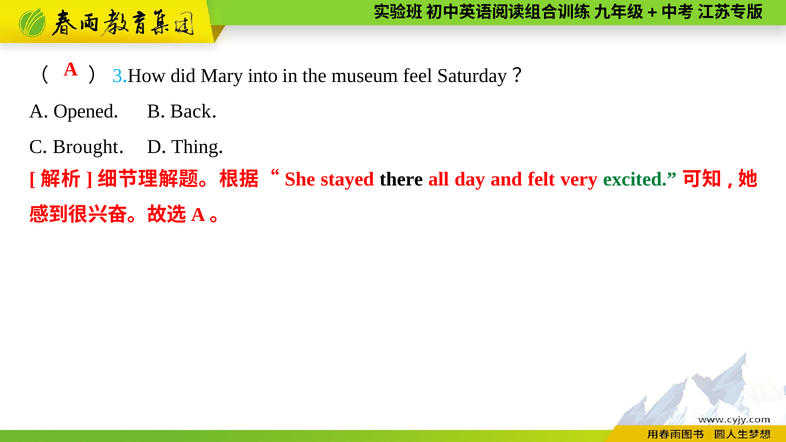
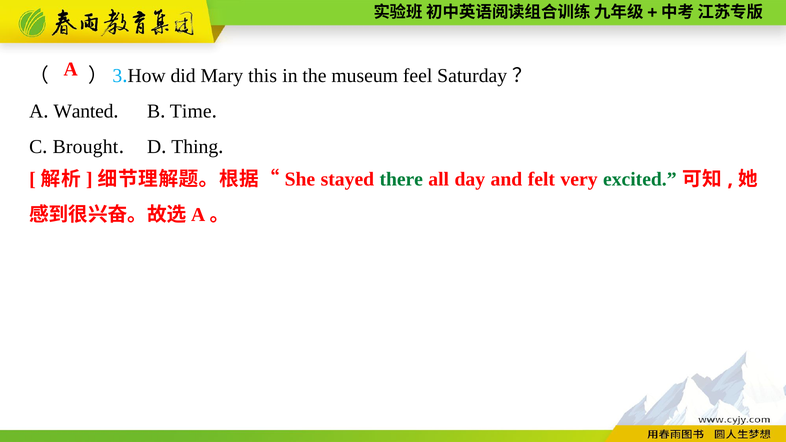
into: into -> this (263, 76)
Opened: Opened -> Wanted (83, 111)
Back: Back -> Time (191, 111)
there colour: black -> green (401, 179)
